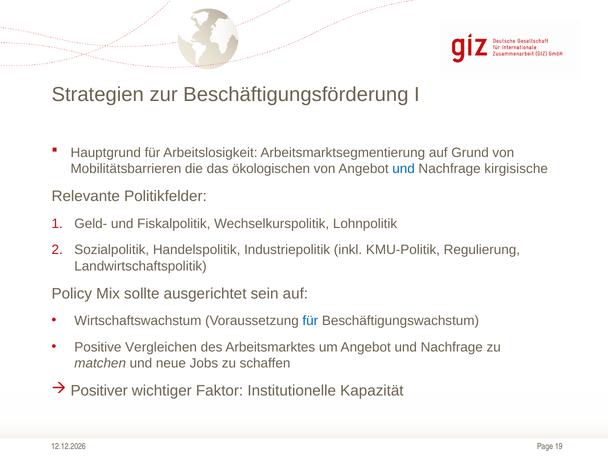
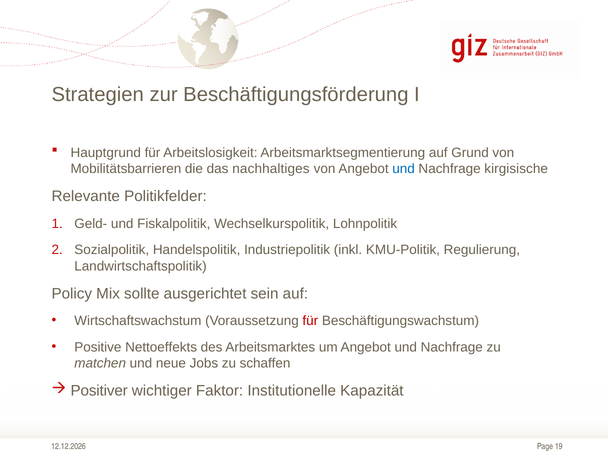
ökologischen: ökologischen -> nachhaltiges (271, 169)
für colour: blue -> red (310, 321)
Vergleichen: Vergleichen -> Nettoeffekts (161, 347)
